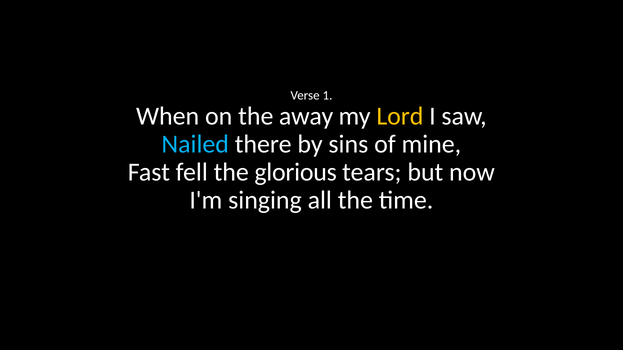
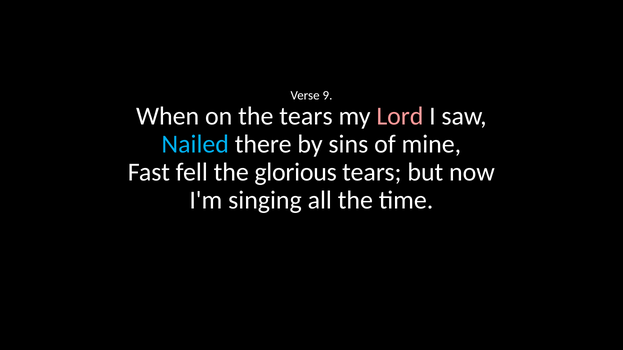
1: 1 -> 9 (327, 95)
the away: away -> tears (306, 116)
Lord colour: yellow -> pink (400, 116)
